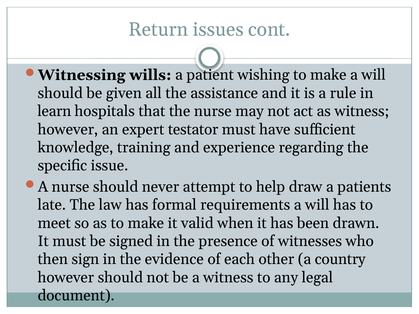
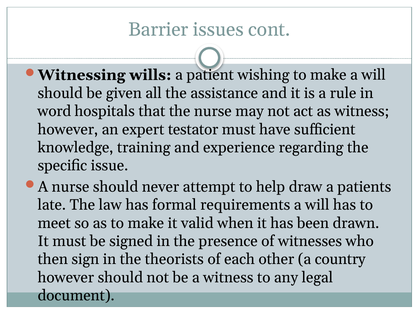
Return: Return -> Barrier (158, 30)
learn: learn -> word (54, 111)
evidence: evidence -> theorists (174, 260)
